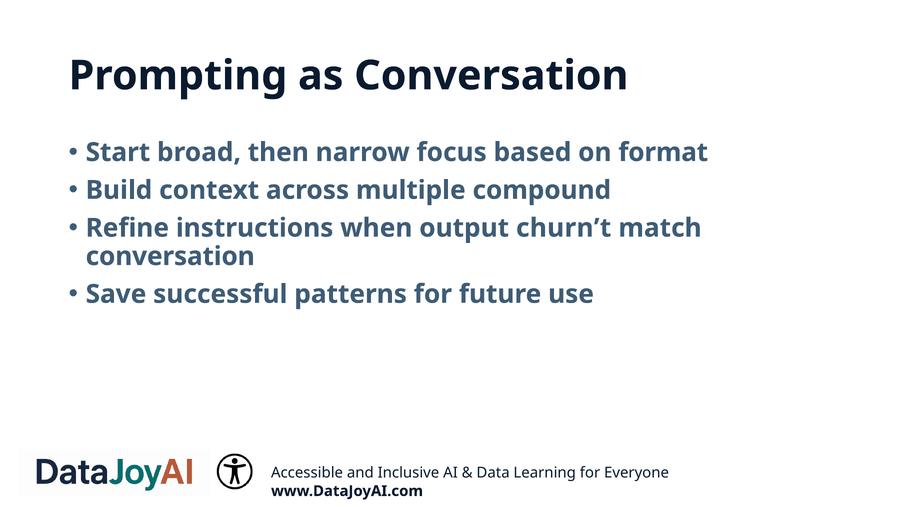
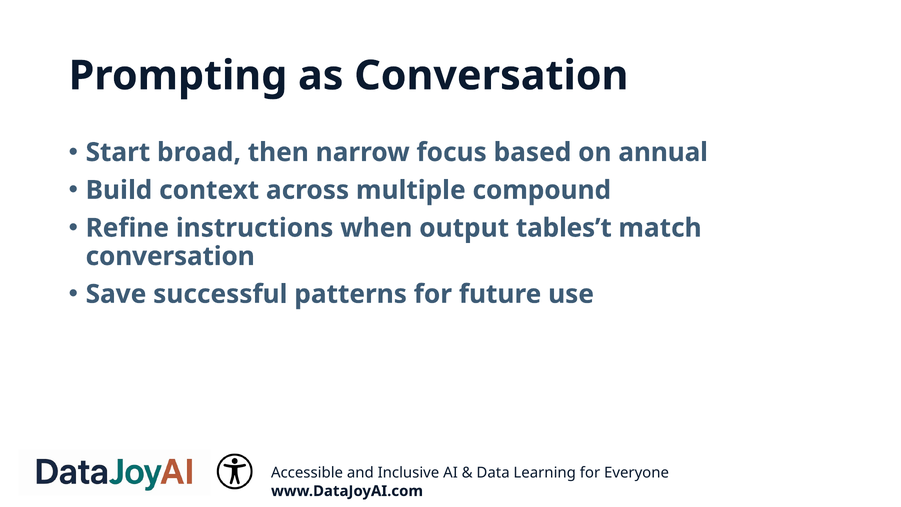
format: format -> annual (663, 152)
churn’t: churn’t -> tables’t (564, 228)
